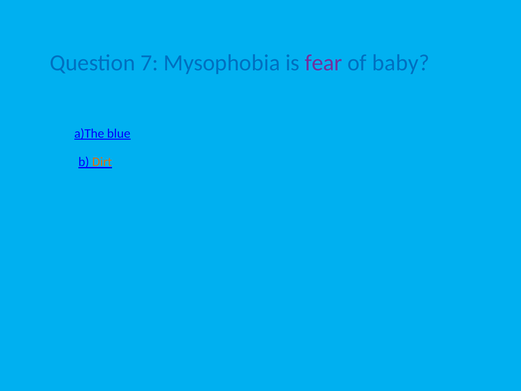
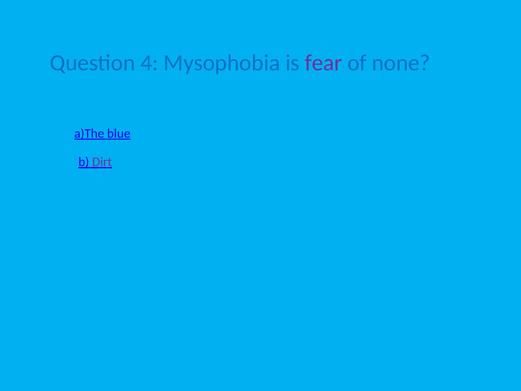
7: 7 -> 4 (149, 63)
baby: baby -> none (401, 63)
Dirt colour: orange -> purple (102, 162)
